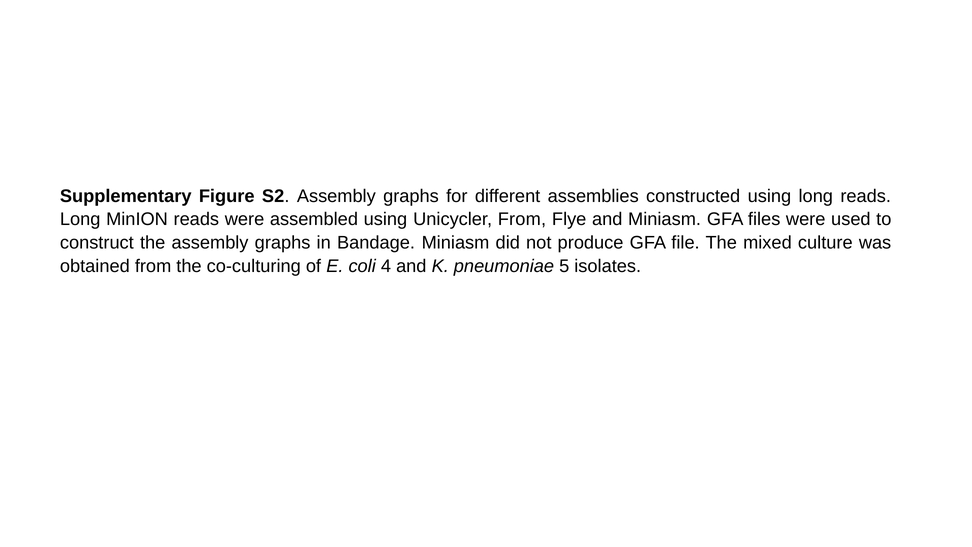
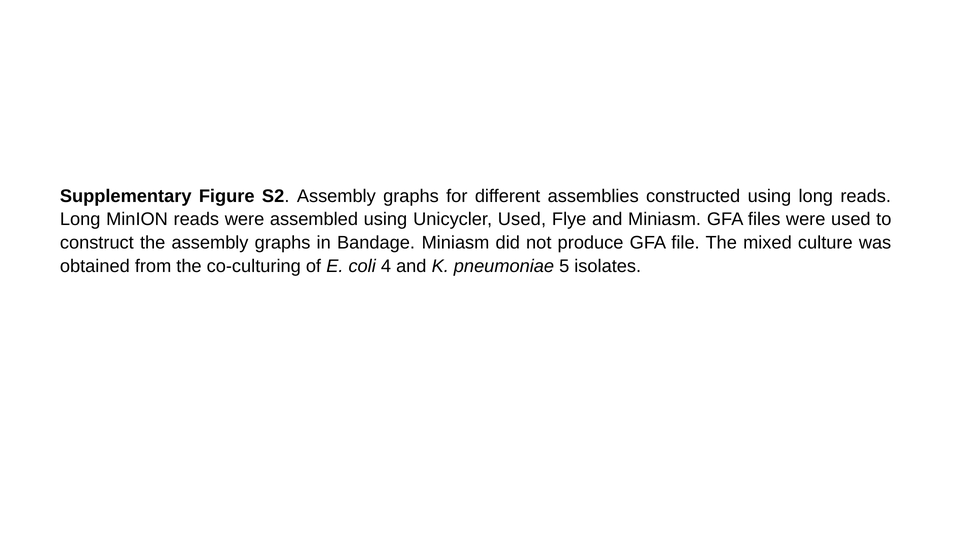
Unicycler From: From -> Used (522, 219)
